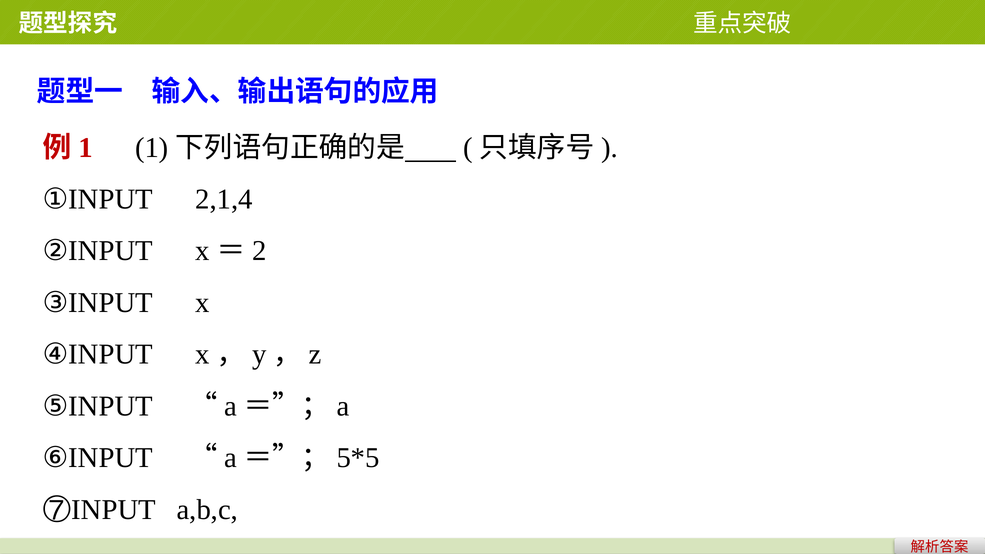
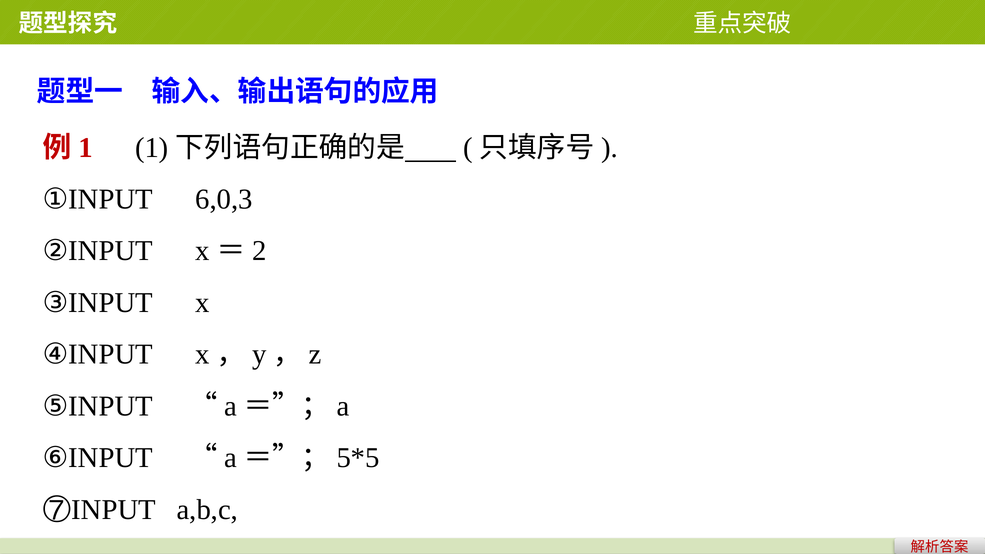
2,1,4: 2,1,4 -> 6,0,3 (224, 199)
